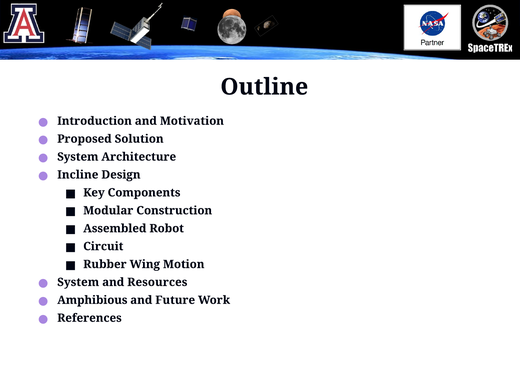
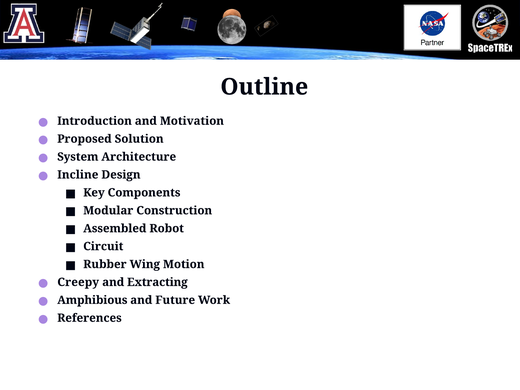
System: System -> Creepy (78, 282)
Resources: Resources -> Extracting (157, 282)
